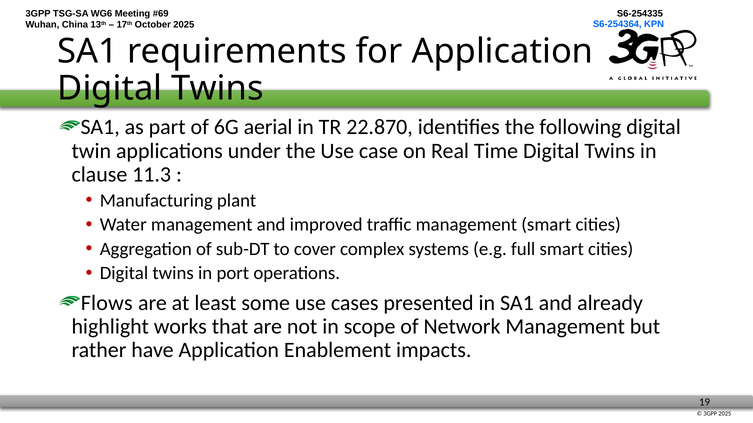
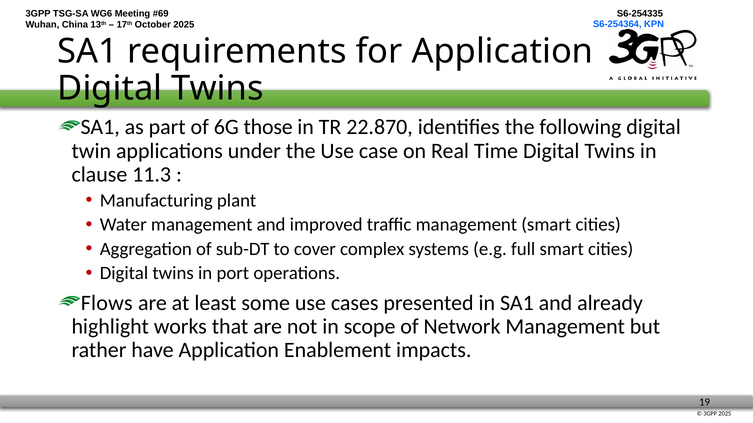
aerial: aerial -> those (268, 127)
